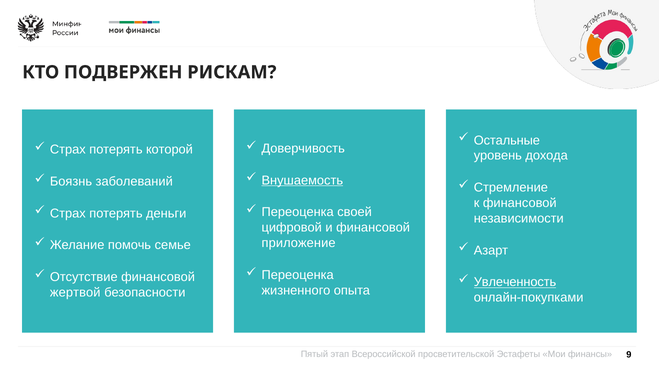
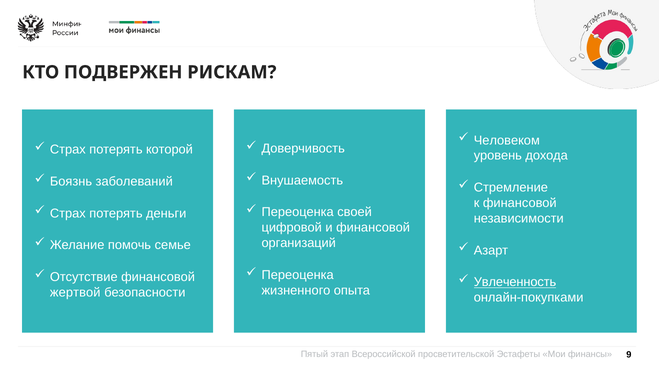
Остальные: Остальные -> Человеком (507, 140)
Внушаемость underline: present -> none (302, 180)
приложение: приложение -> организаций (299, 243)
